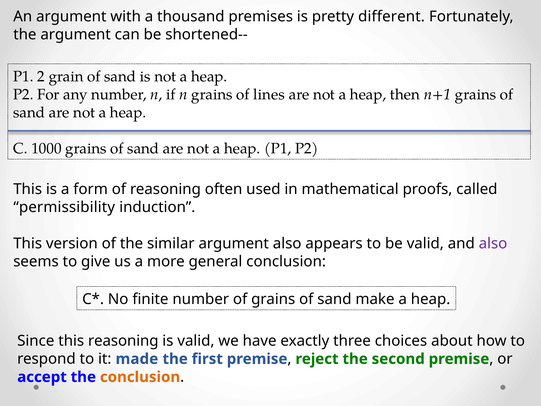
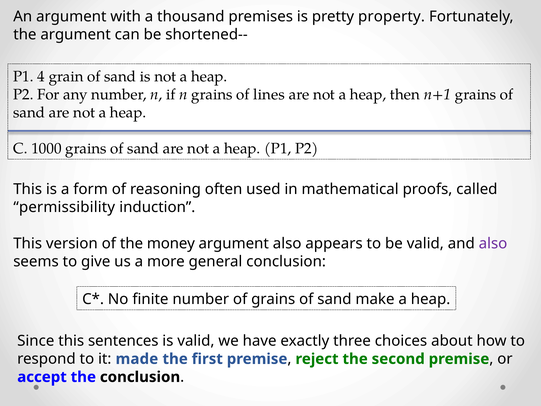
different: different -> property (391, 17)
2: 2 -> 4 (41, 76)
similar: similar -> money (171, 243)
this reasoning: reasoning -> sentences (123, 341)
conclusion colour: orange -> black (140, 377)
